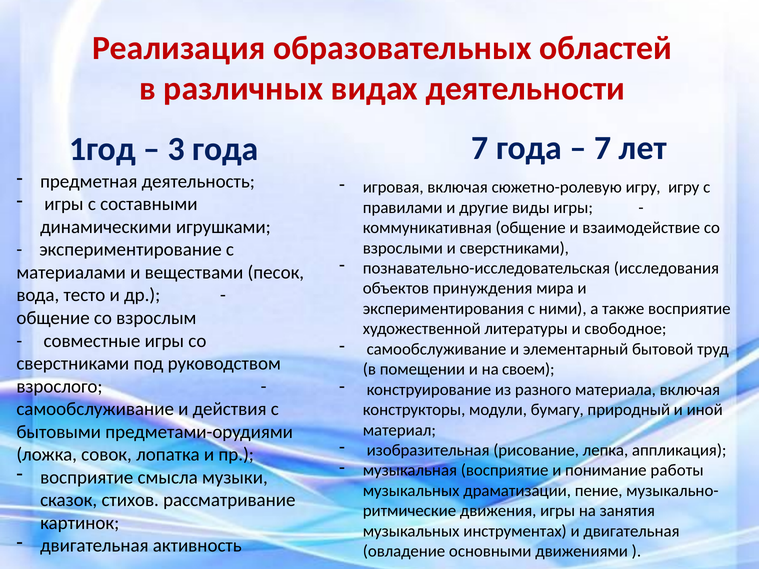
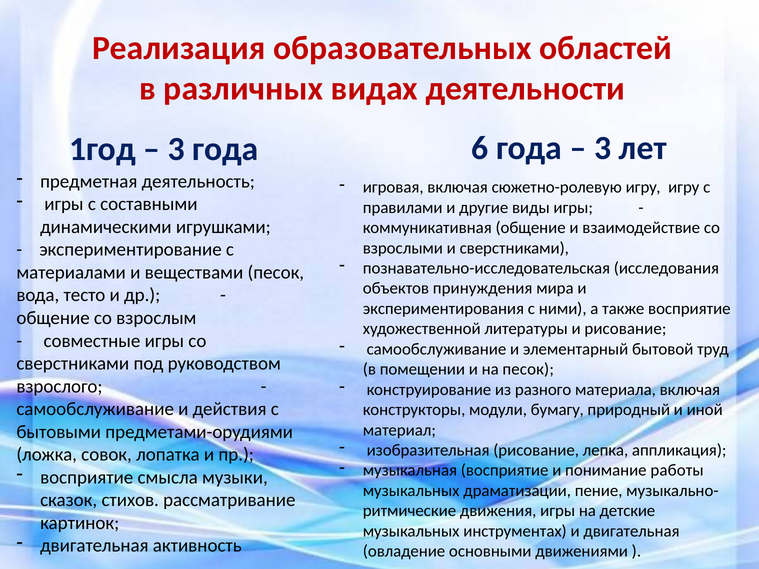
года 7: 7 -> 6 (480, 148)
7: 7 -> 3 (603, 148)
и свободное: свободное -> рисование (625, 329)
на своем: своем -> песок (528, 369)
занятия: занятия -> детские (627, 511)
